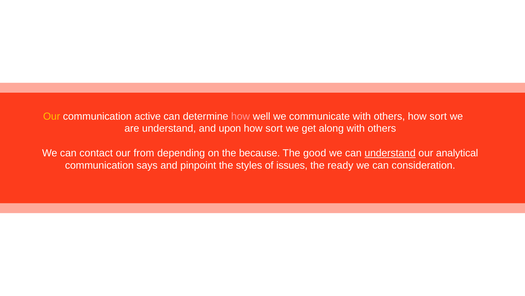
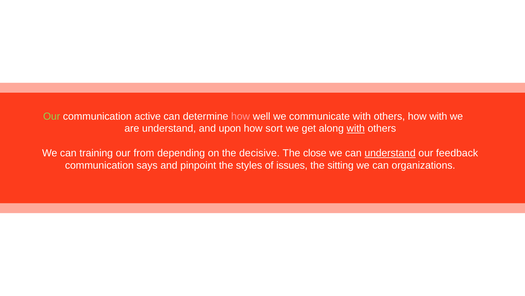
Our colour: yellow -> light green (52, 116)
others how sort: sort -> with (438, 116)
with underline: none -> present (356, 128)
contact: contact -> training (96, 153)
because: because -> decisive (259, 153)
good: good -> close (315, 153)
analytical: analytical -> feedback (457, 153)
ready: ready -> sitting (341, 165)
consideration: consideration -> organizations (423, 165)
